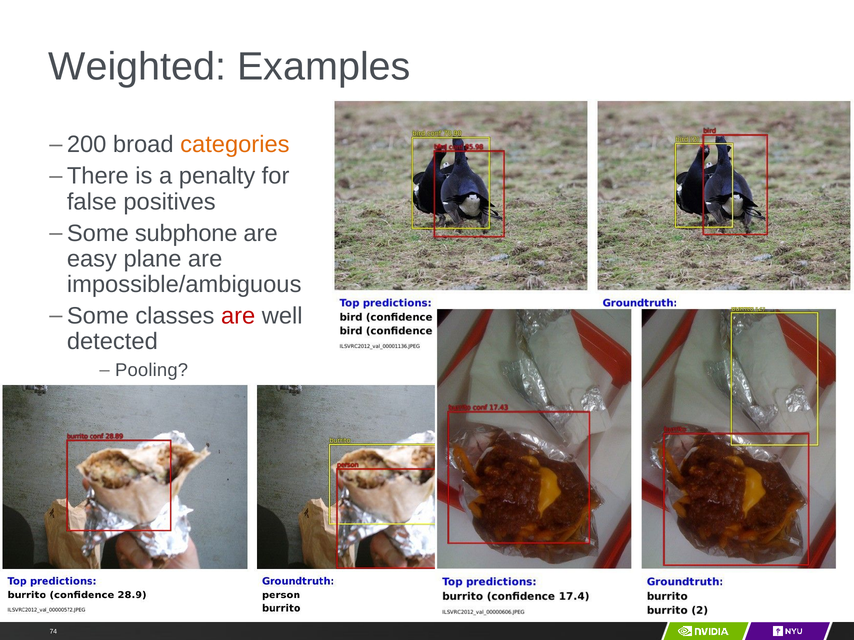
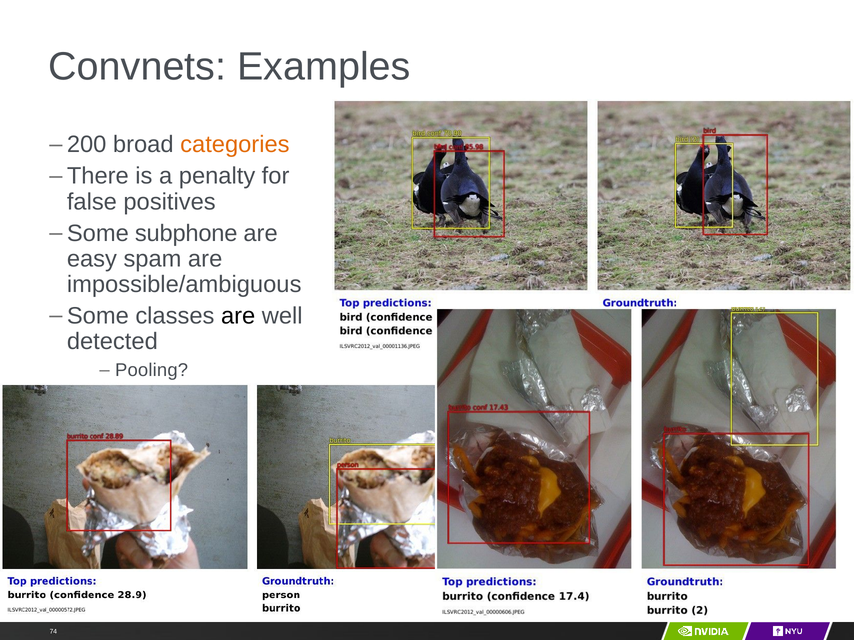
Weighted: Weighted -> Convnets (137, 67)
plane: plane -> spam (152, 259)
are colour: red -> black (238, 316)
